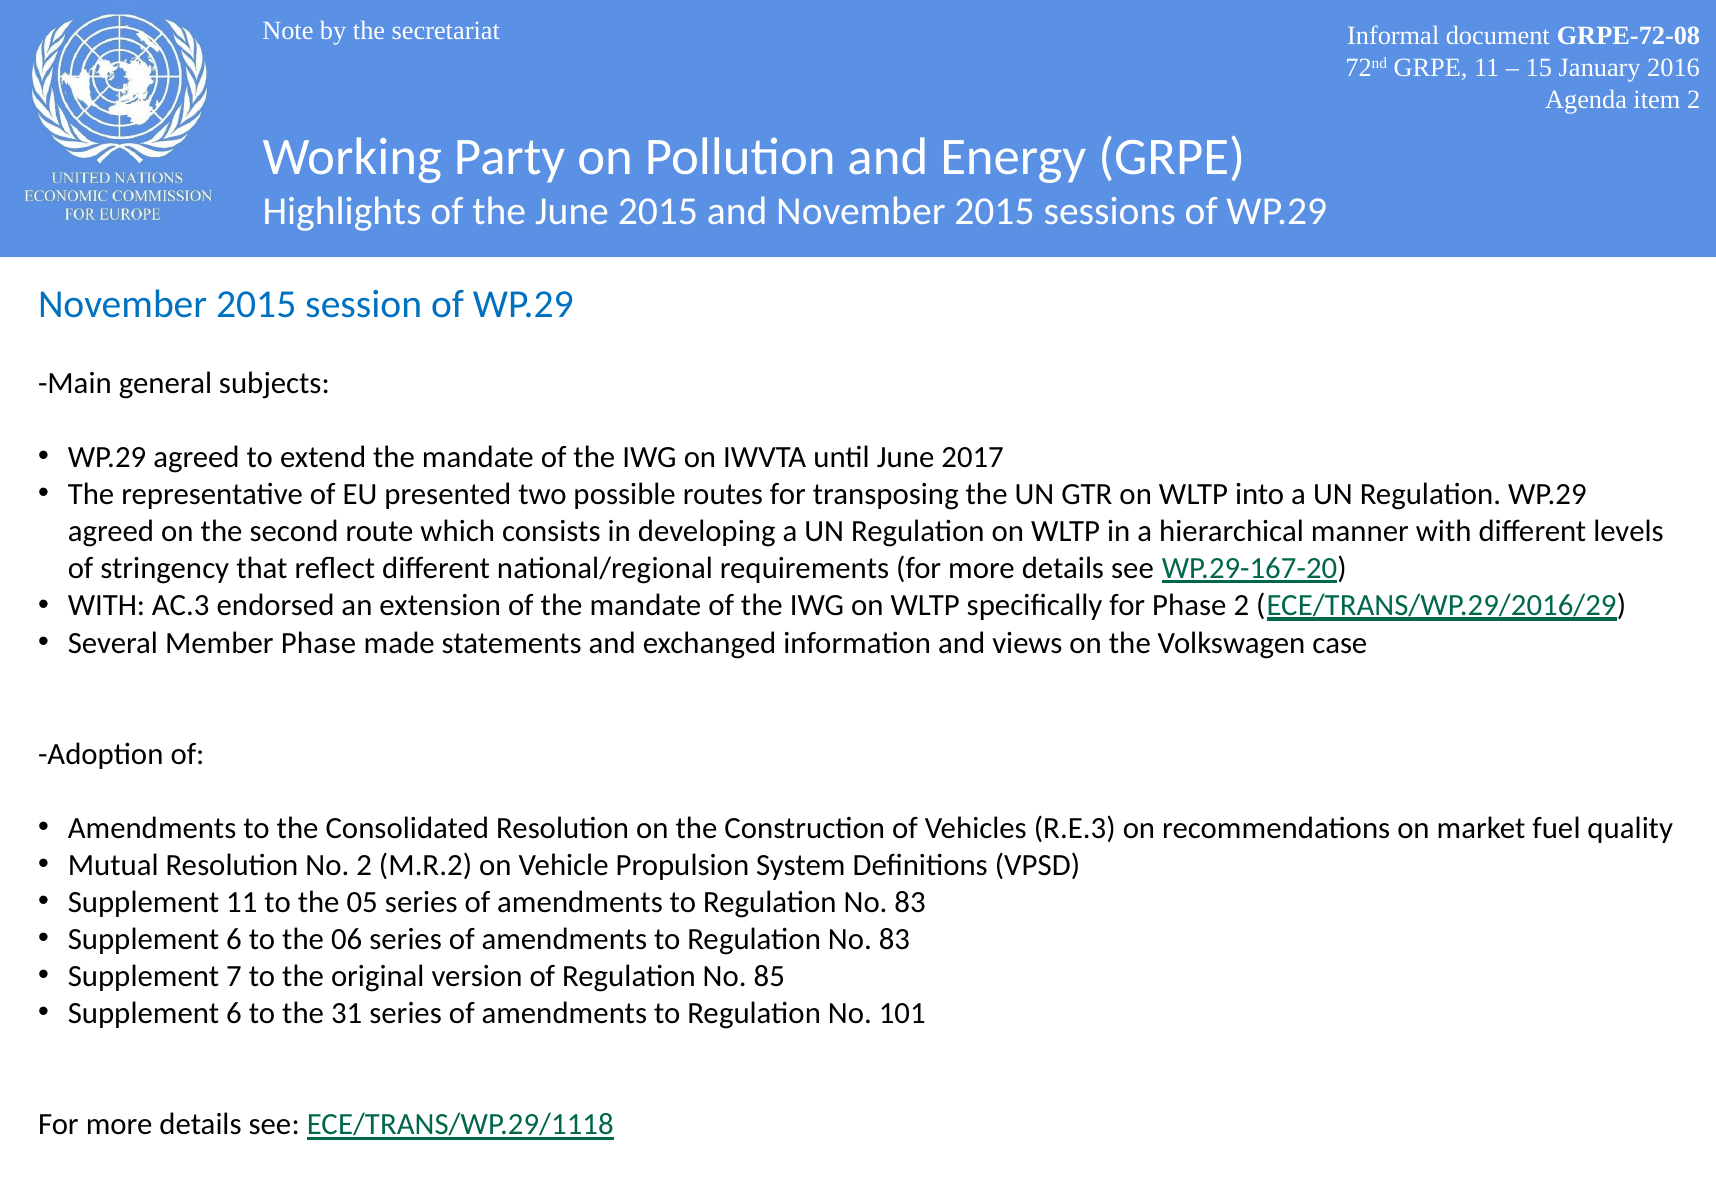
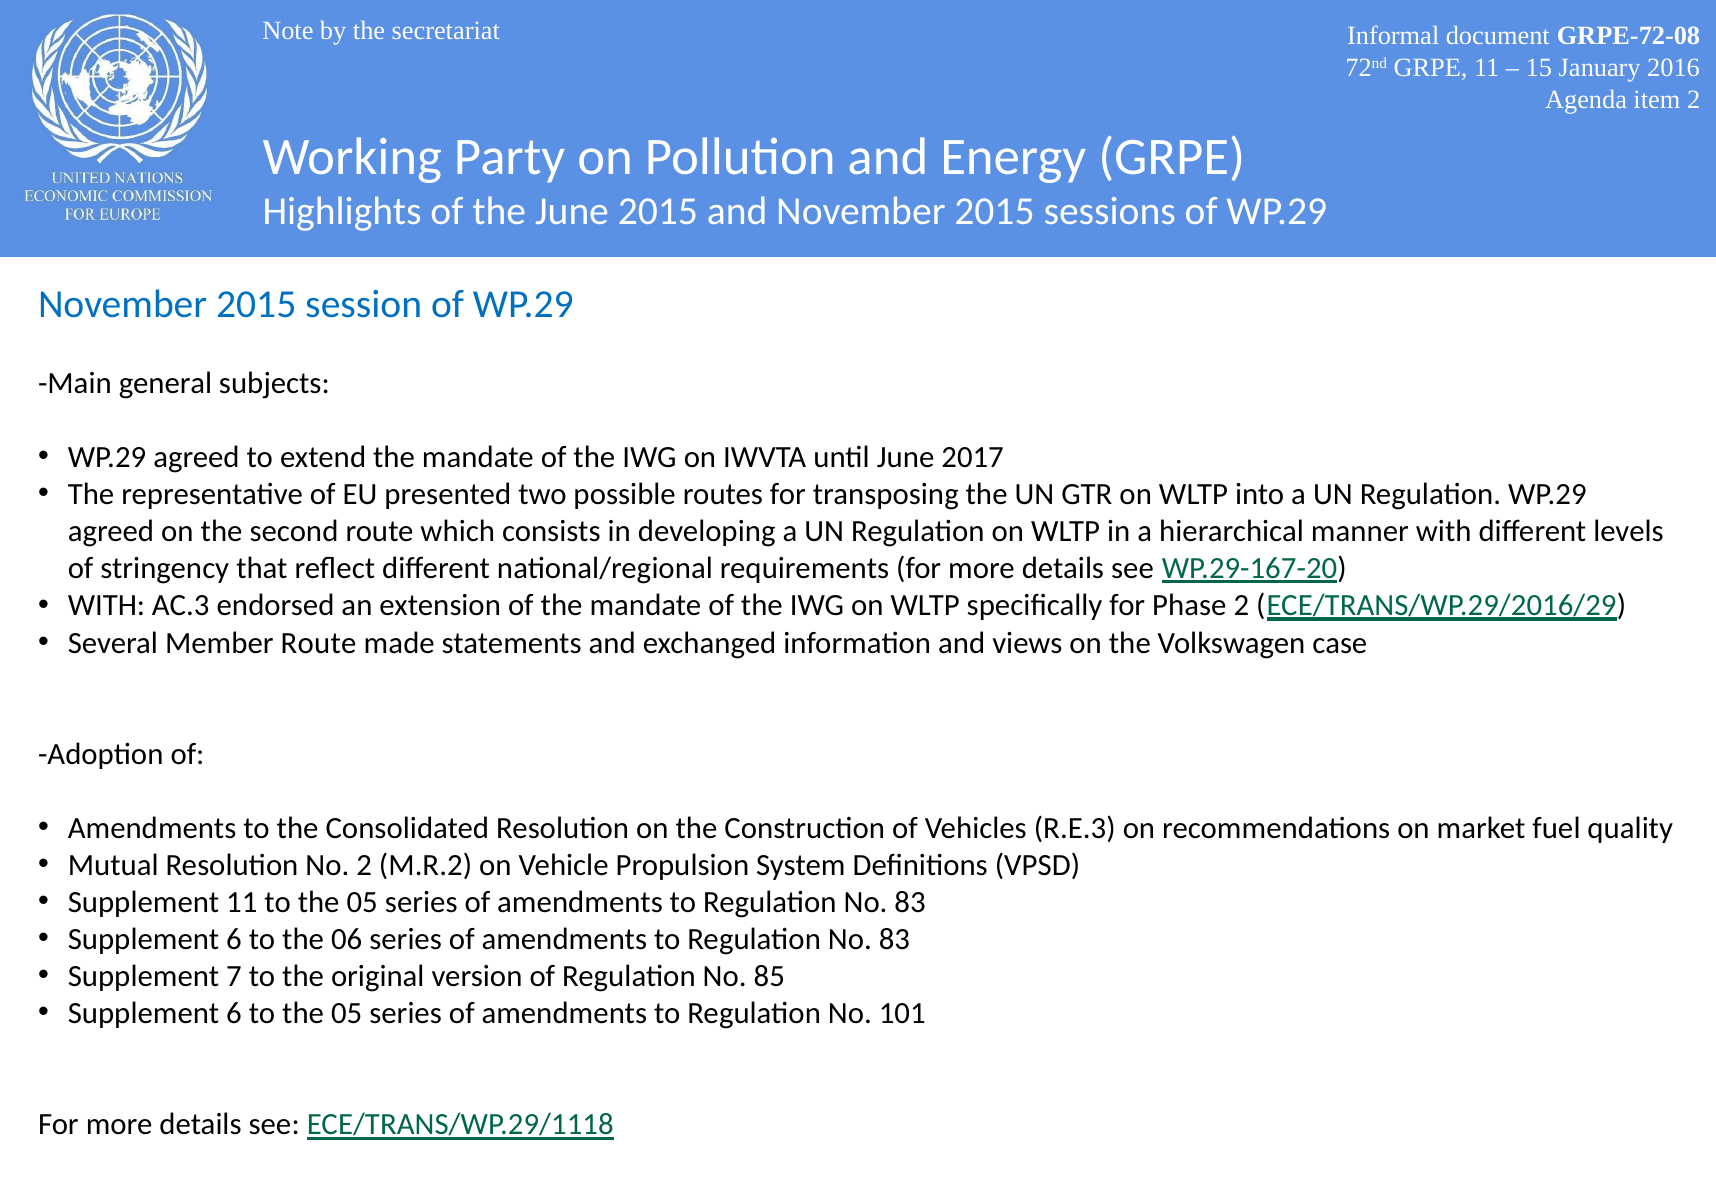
Member Phase: Phase -> Route (318, 643)
6 to the 31: 31 -> 05 (347, 1013)
